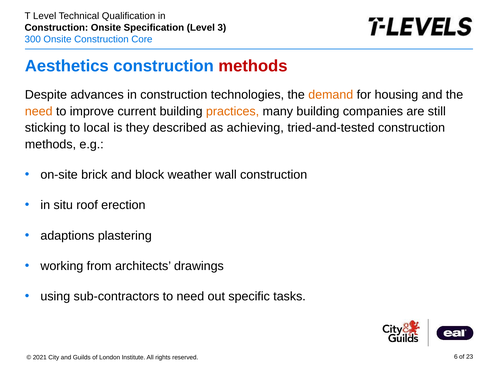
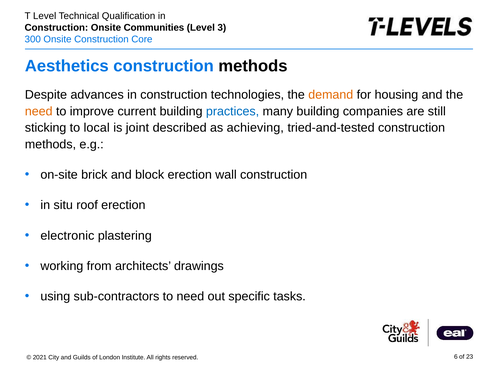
Specification: Specification -> Communities (154, 28)
methods colour: red -> black (253, 66)
practices colour: orange -> blue (233, 111)
they: they -> joint (137, 128)
block weather: weather -> erection (190, 175)
adaptions: adaptions -> electronic (67, 236)
